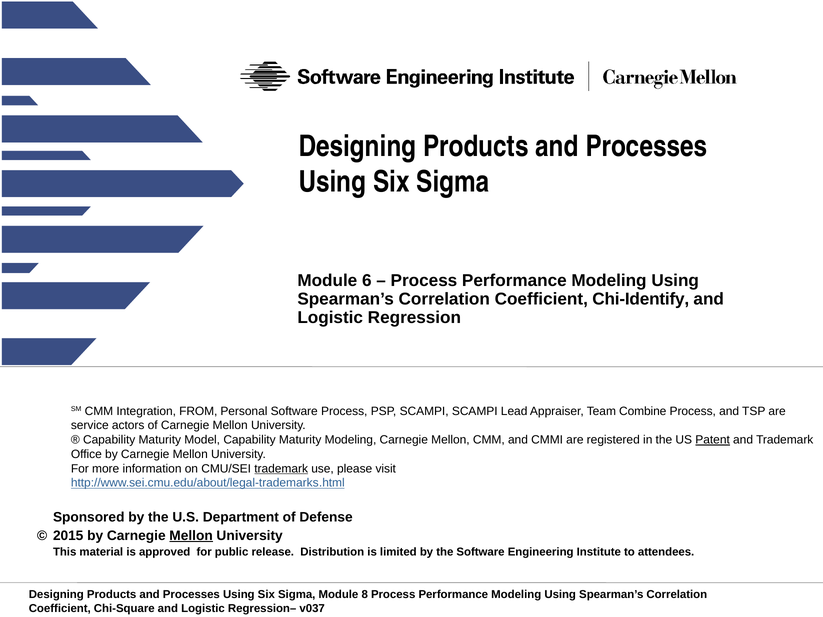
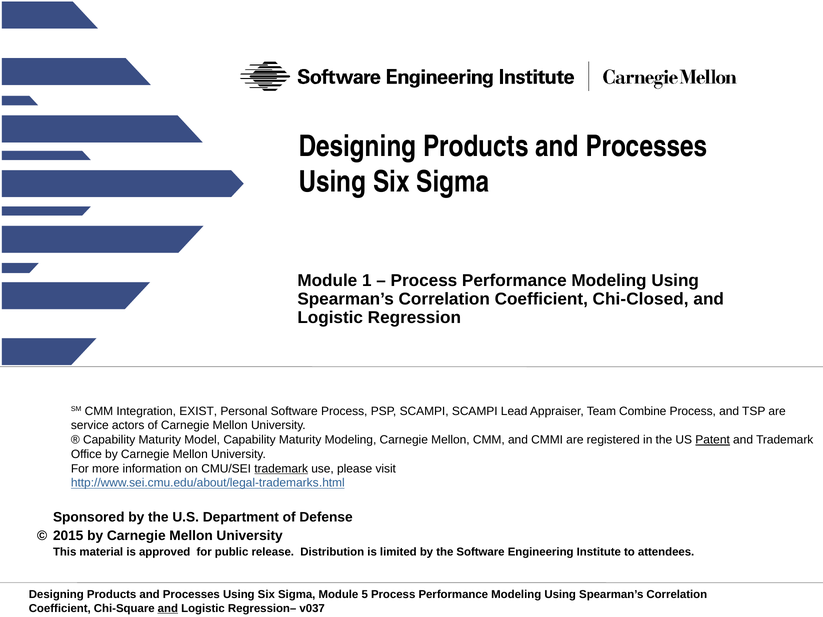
6: 6 -> 1 (367, 281)
Chi-Identify: Chi-Identify -> Chi-Closed (641, 299)
FROM: FROM -> EXIST (198, 411)
Mellon underline: present -> none (191, 536)
8: 8 -> 5 (365, 595)
and underline: none -> present (168, 609)
